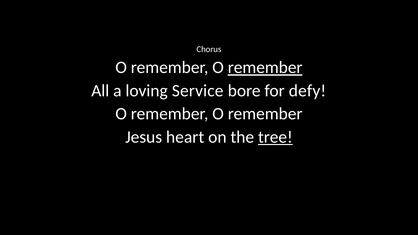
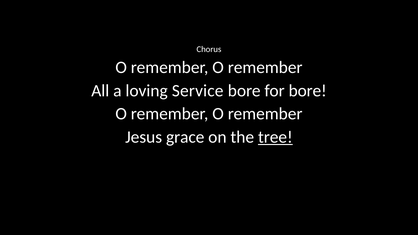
remember underline: present -> none (265, 68)
for defy: defy -> bore (308, 91)
heart: heart -> grace (185, 137)
